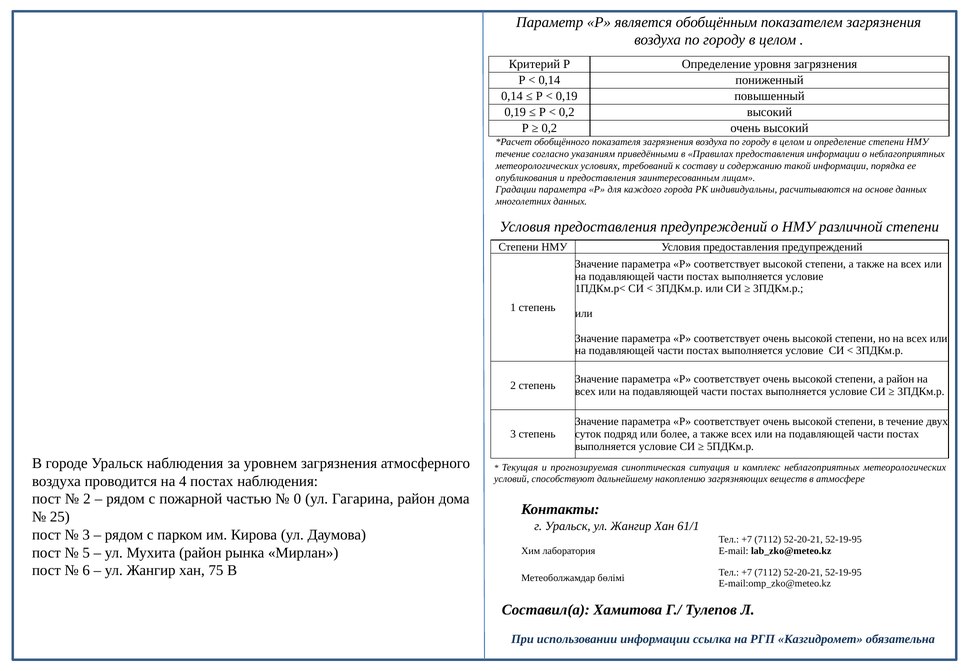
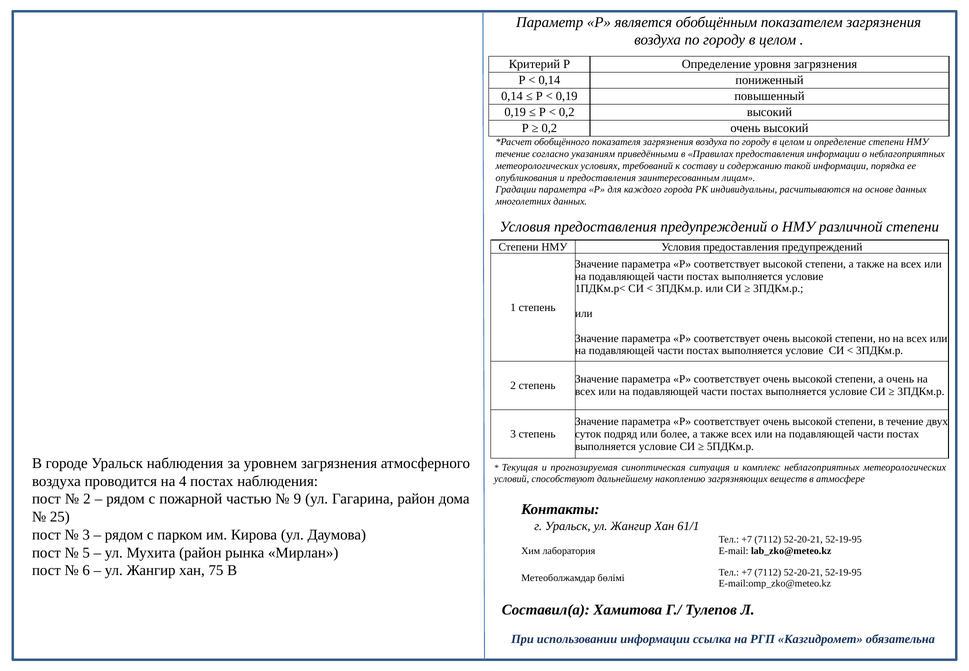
а район: район -> очень (900, 379)
0: 0 -> 9 (297, 499)
